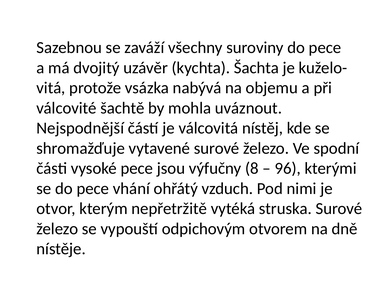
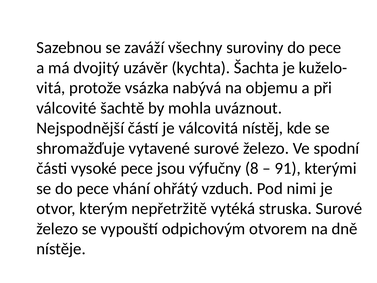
96: 96 -> 91 (288, 168)
